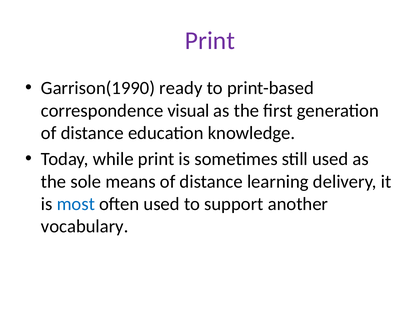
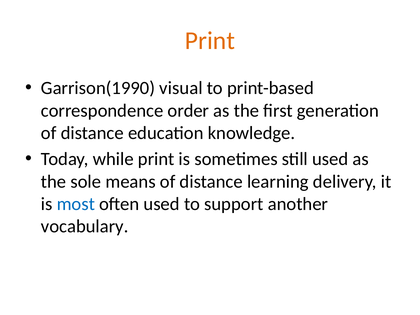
Print colour: purple -> orange (210, 41)
ready: ready -> visual (181, 88)
visual: visual -> order (188, 111)
